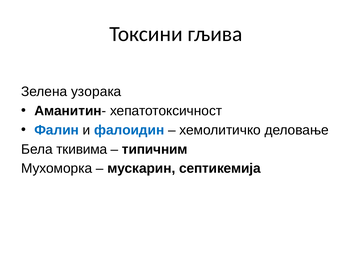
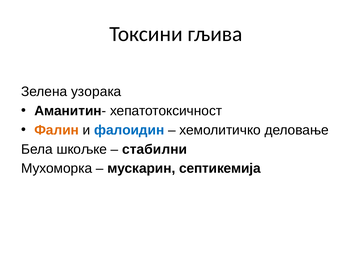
Фалин colour: blue -> orange (57, 130)
ткивима: ткивима -> шкољке (82, 149)
типичним: типичним -> стабилни (155, 149)
